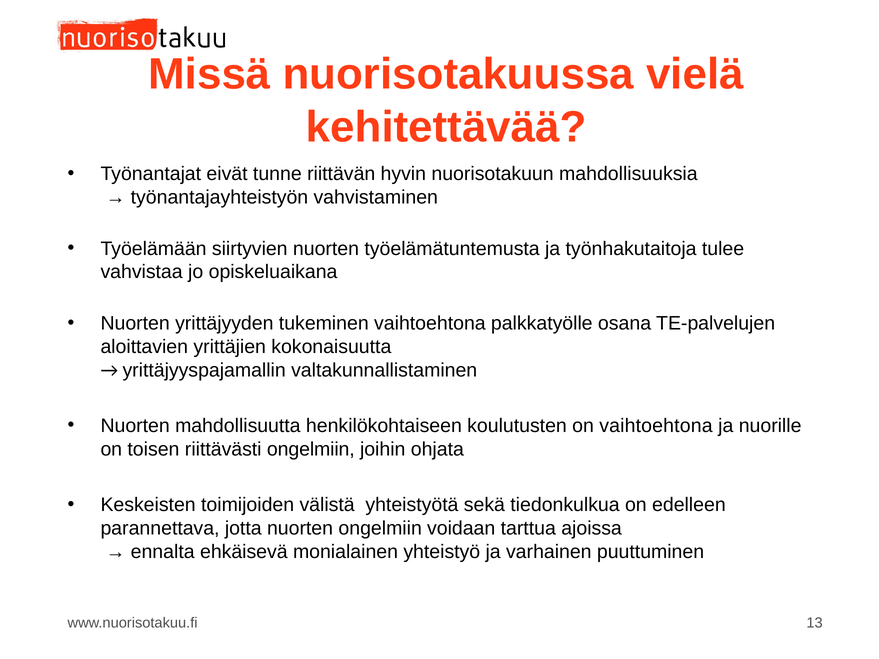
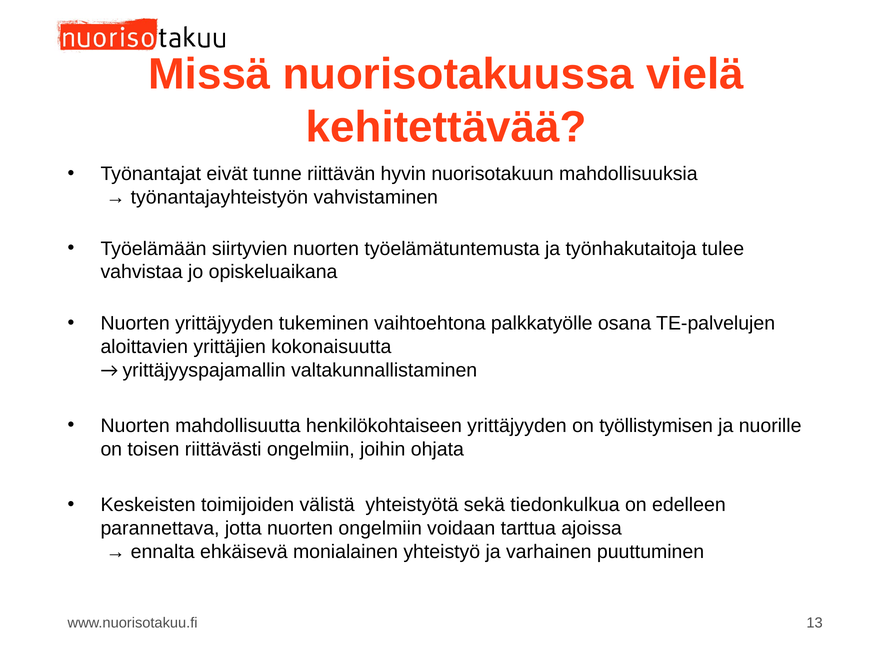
henkilökohtaiseen koulutusten: koulutusten -> yrittäjyyden (517, 426)
on vaihtoehtona: vaihtoehtona -> työllistymisen (656, 426)
